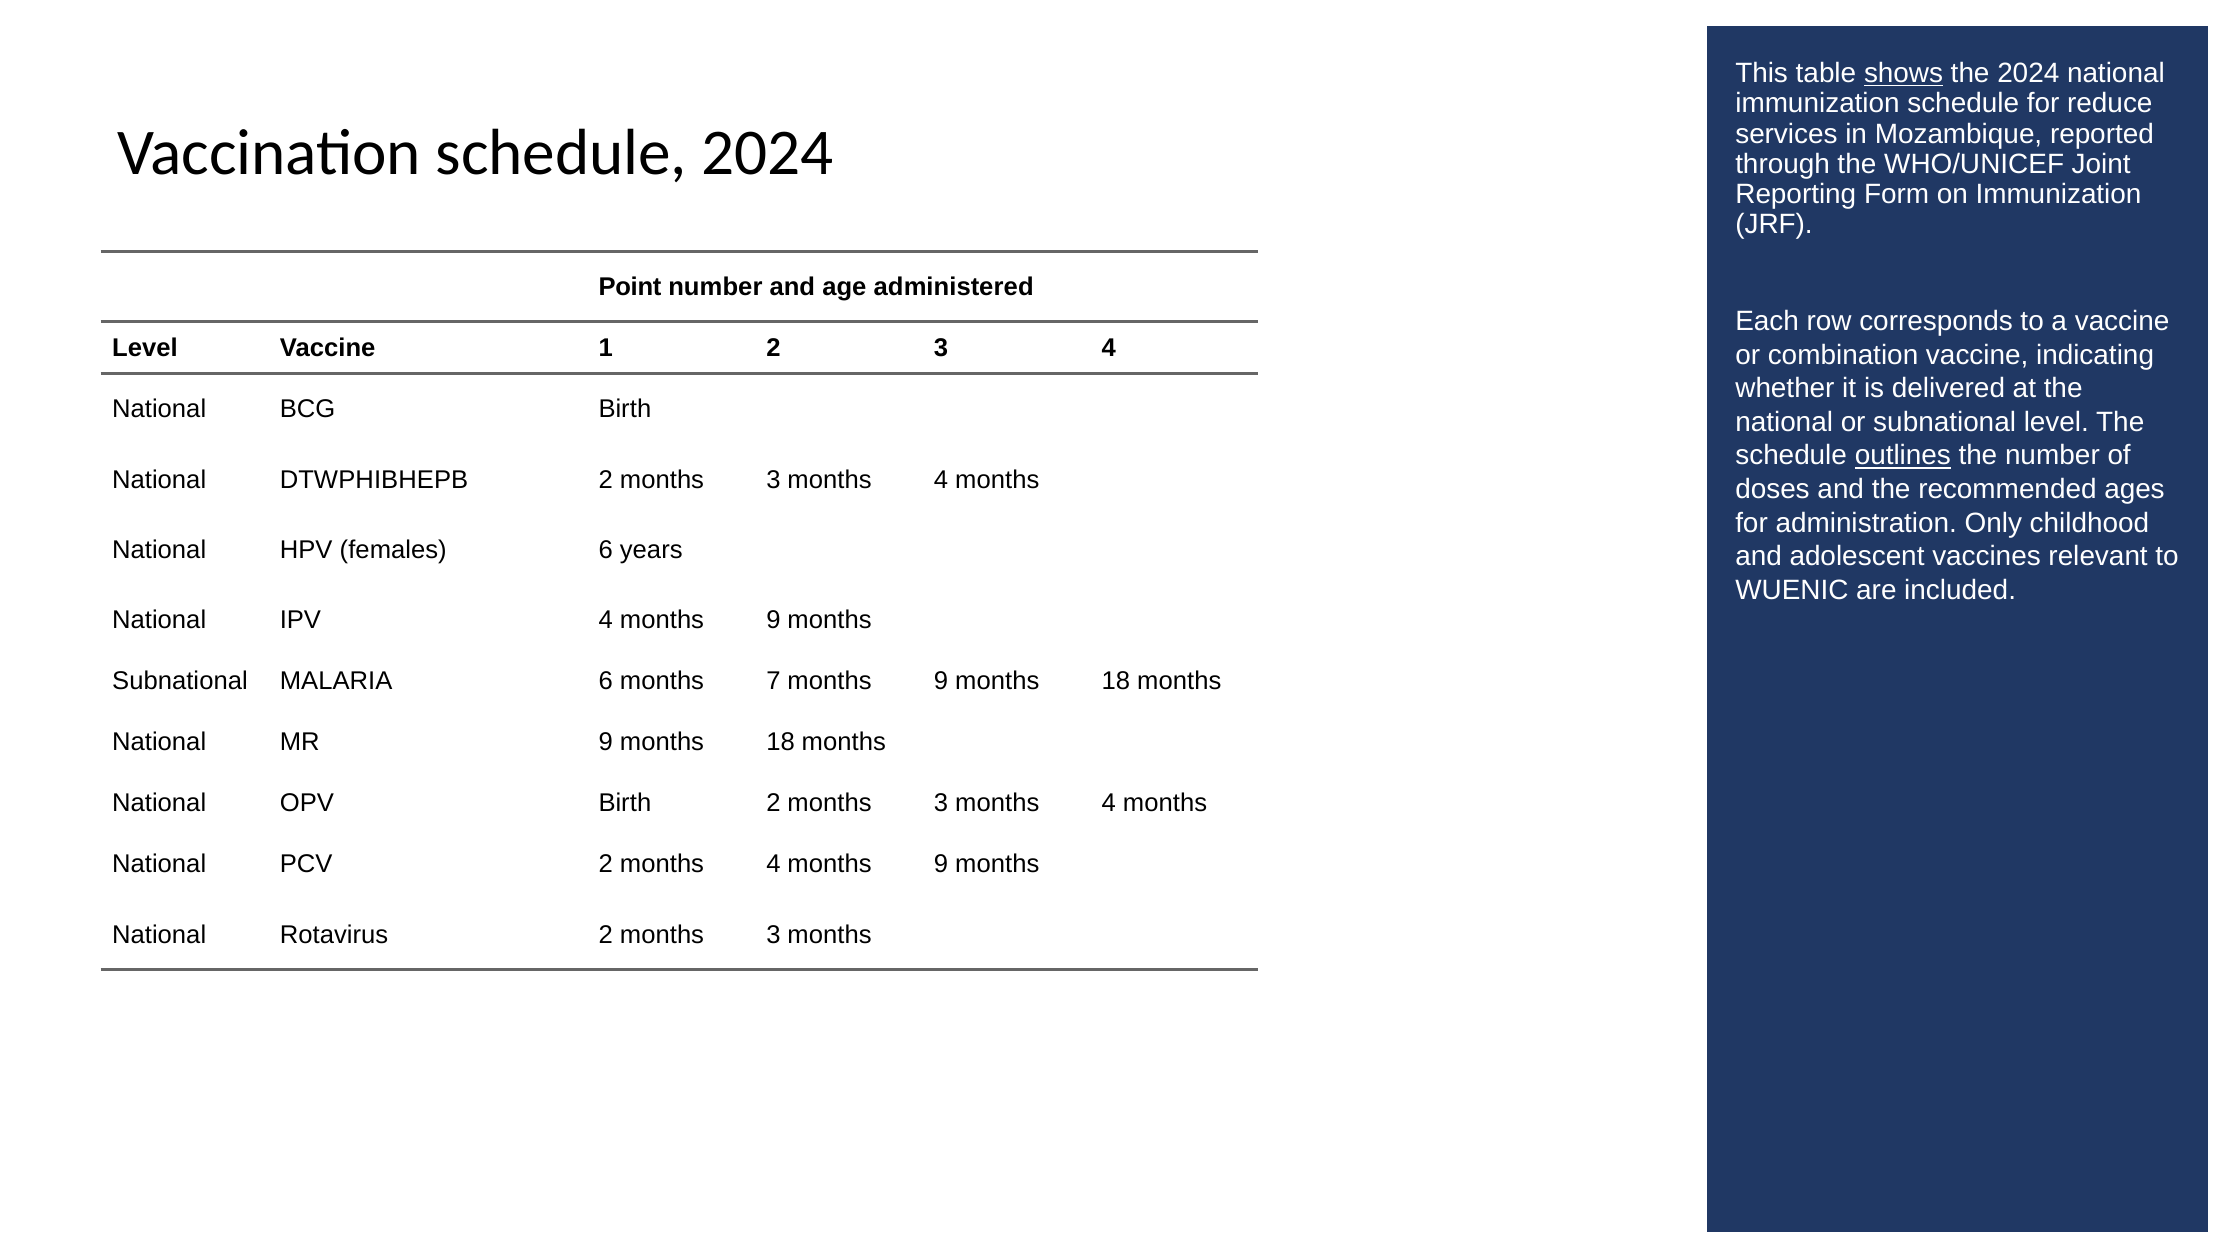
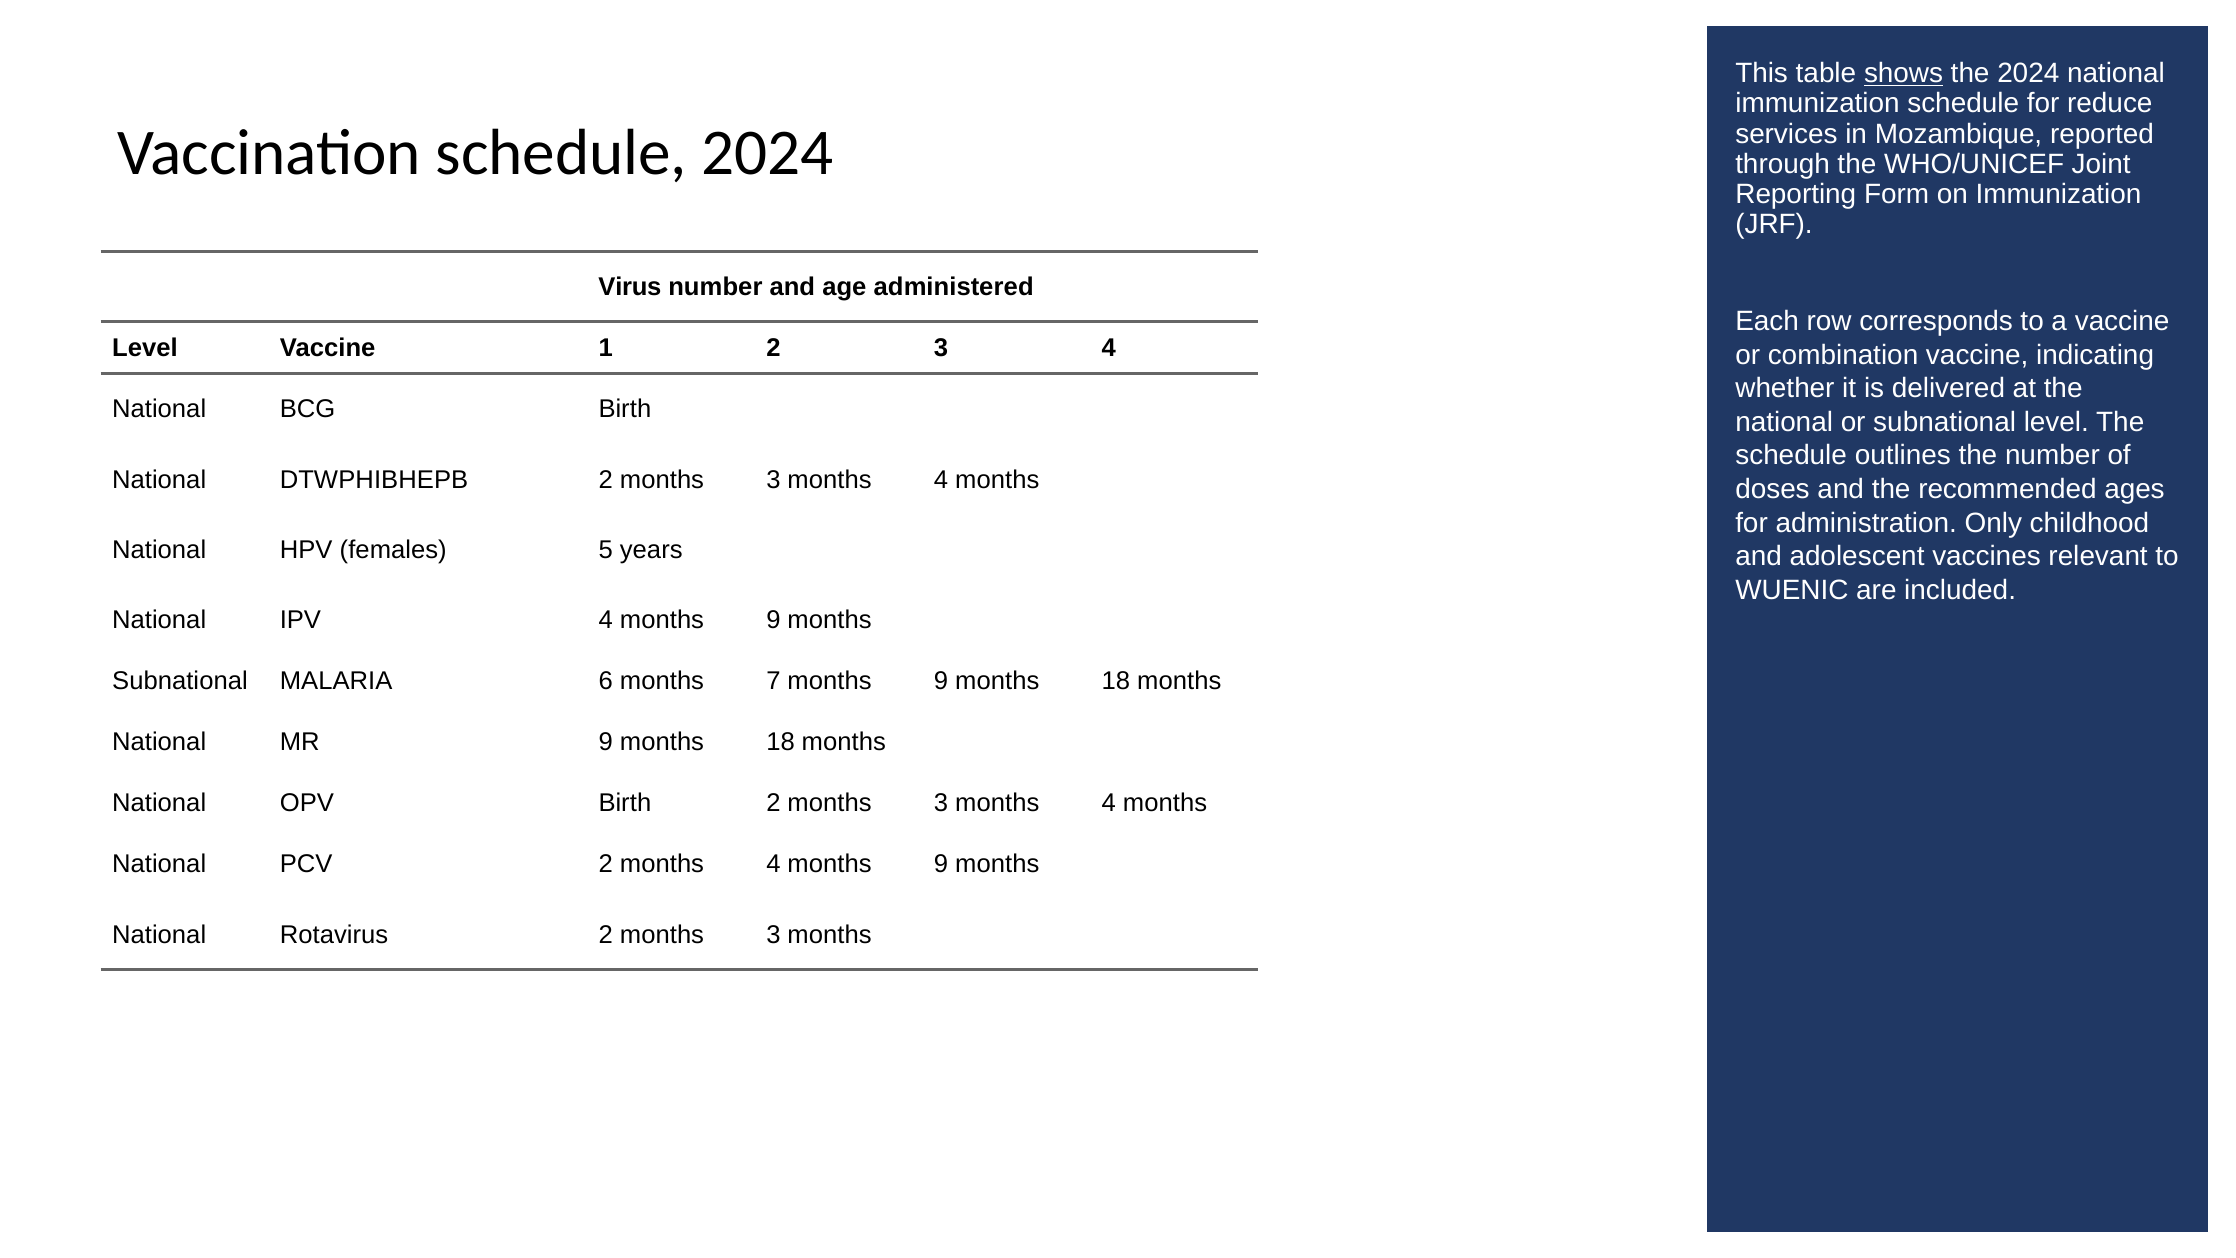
Point: Point -> Virus (630, 287)
outlines underline: present -> none (1903, 456)
females 6: 6 -> 5 (606, 550)
